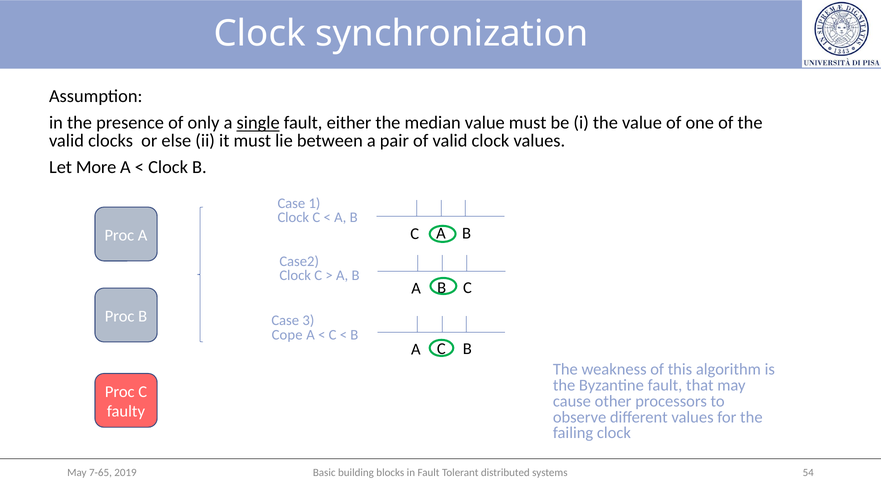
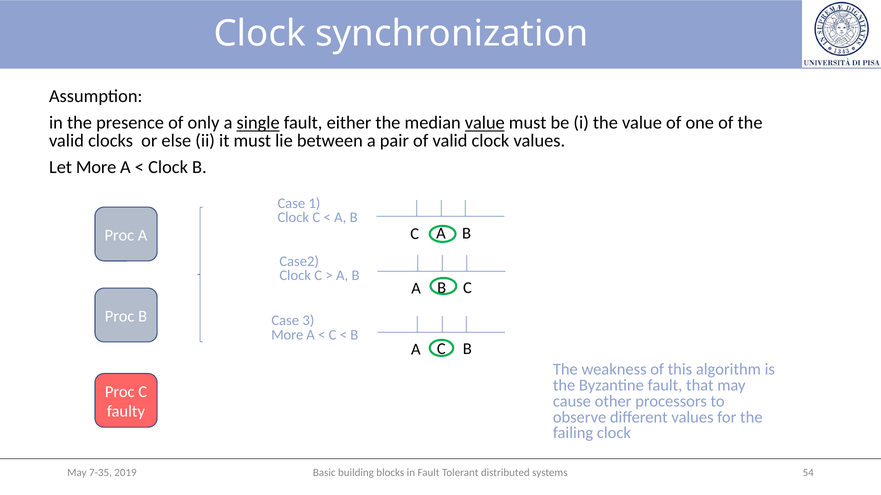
value underline: none -> present (485, 123)
Cope: Cope -> More (287, 335)
7-65: 7-65 -> 7-35 (100, 473)
